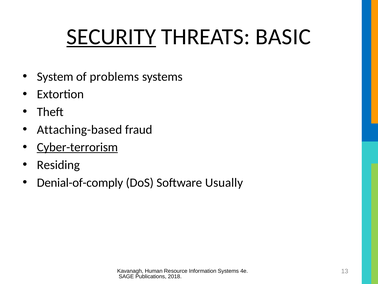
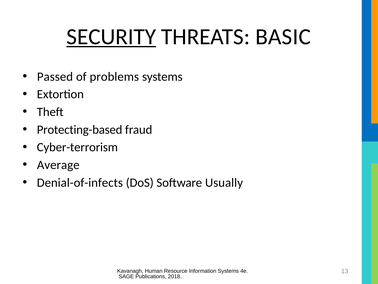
System: System -> Passed (55, 76)
Attaching-based: Attaching-based -> Protecting-based (80, 129)
Cyber-terrorism underline: present -> none (77, 147)
Residing: Residing -> Average (58, 165)
Denial-of-comply: Denial-of-comply -> Denial-of-infects (80, 182)
